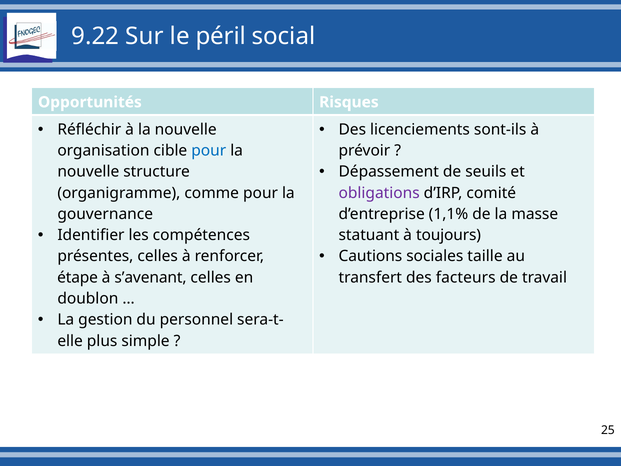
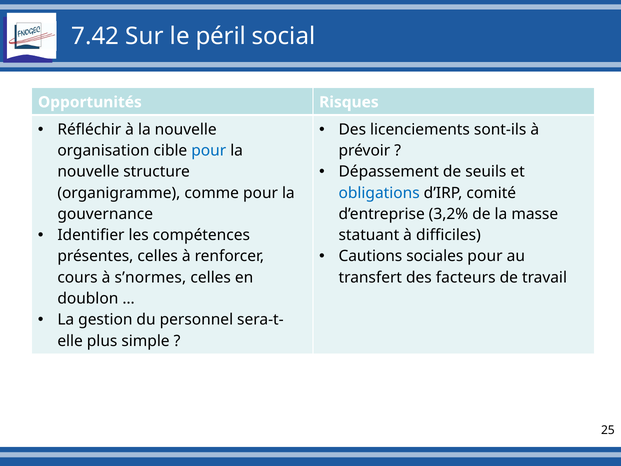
9.22: 9.22 -> 7.42 (95, 36)
obligations colour: purple -> blue (379, 193)
1,1%: 1,1% -> 3,2% (448, 214)
toujours: toujours -> difficiles (448, 235)
sociales taille: taille -> pour (485, 256)
étape: étape -> cours (78, 277)
s’avenant: s’avenant -> s’normes (150, 277)
